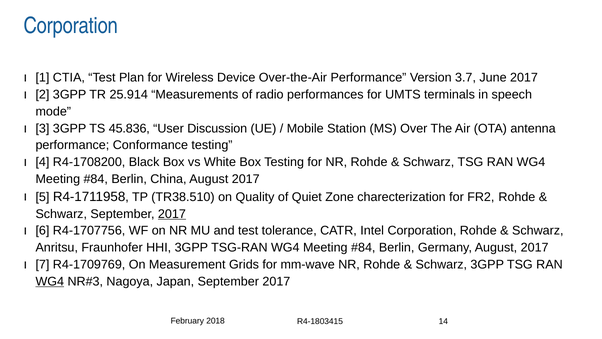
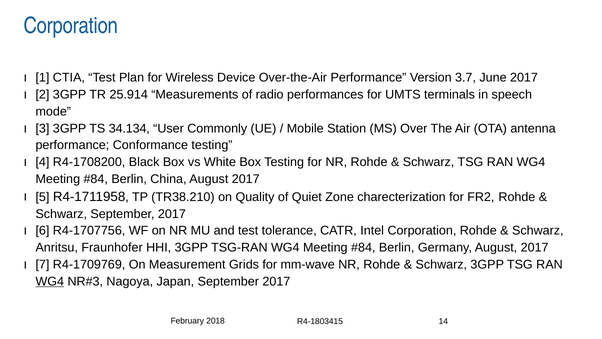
45.836: 45.836 -> 34.134 (129, 128)
Discussion: Discussion -> Commonly (217, 128)
TR38.510: TR38.510 -> TR38.210 (183, 197)
2017 underline: present -> none (172, 214)
